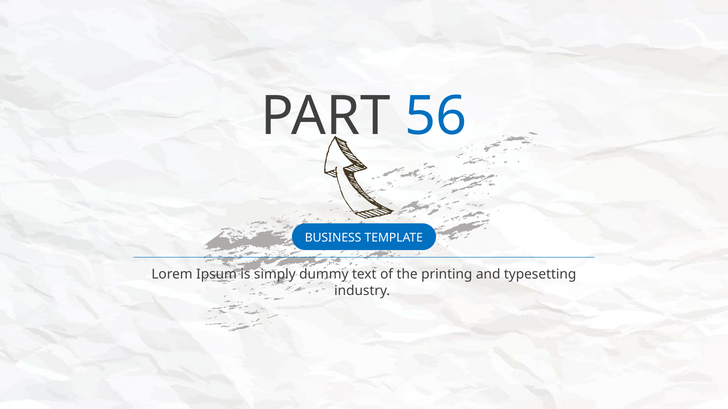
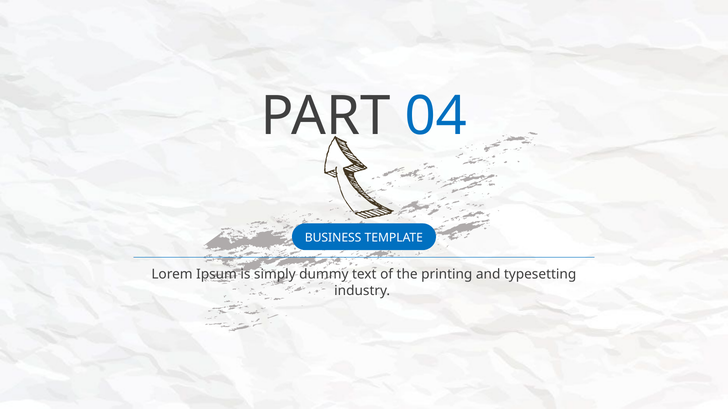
56: 56 -> 04 (436, 117)
